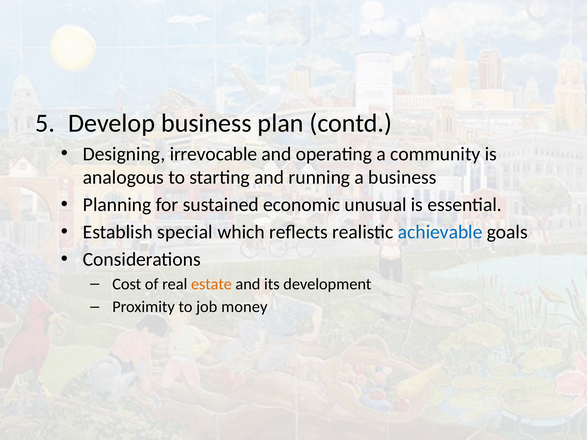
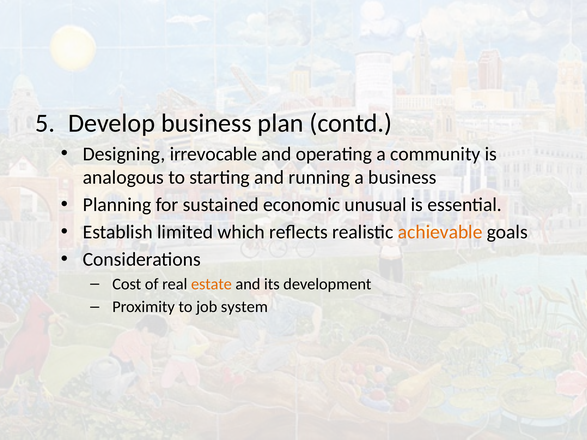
special: special -> limited (185, 232)
achievable colour: blue -> orange (440, 232)
money: money -> system (244, 307)
